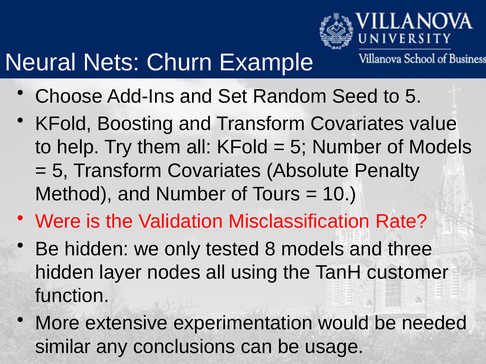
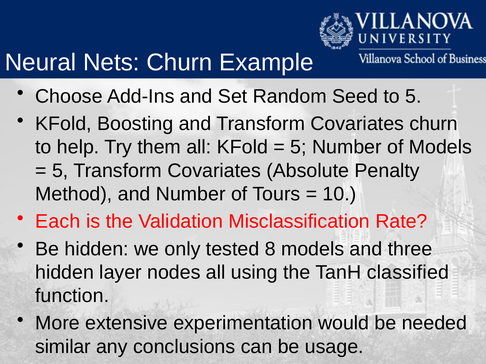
Covariates value: value -> churn (434, 124)
Were: Were -> Each (58, 222)
customer: customer -> classified (408, 273)
